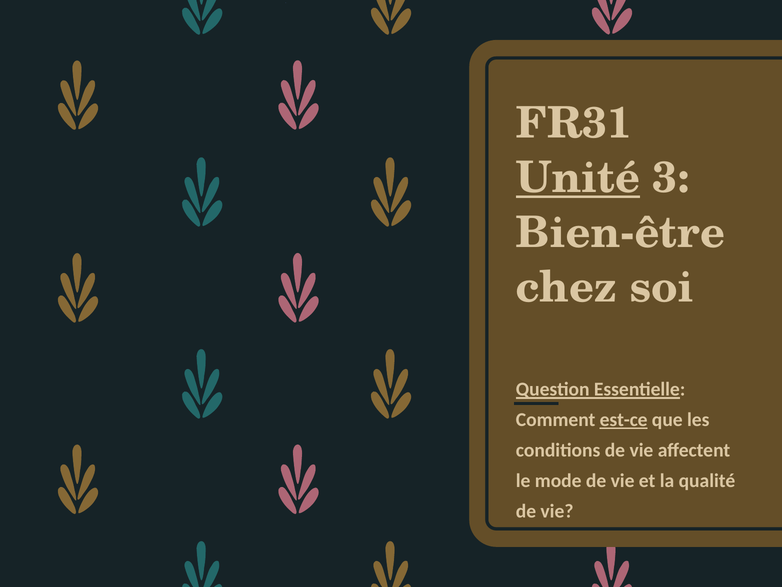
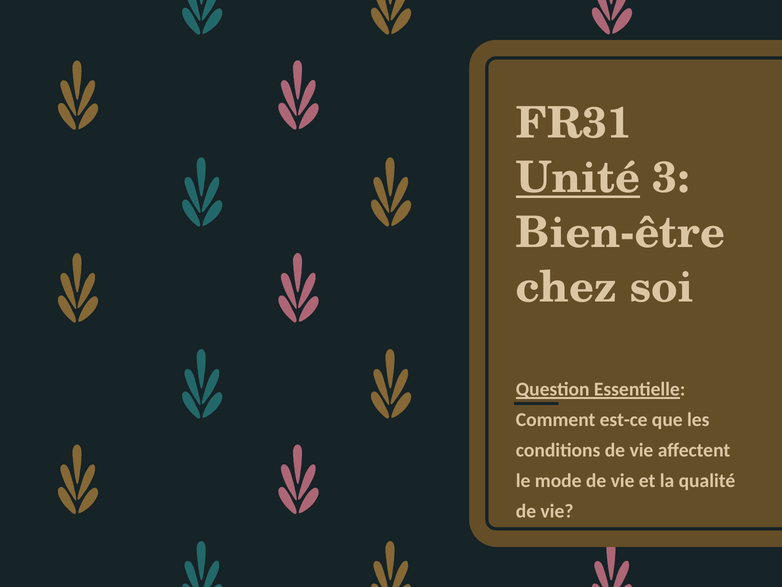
est-ce underline: present -> none (624, 419)
